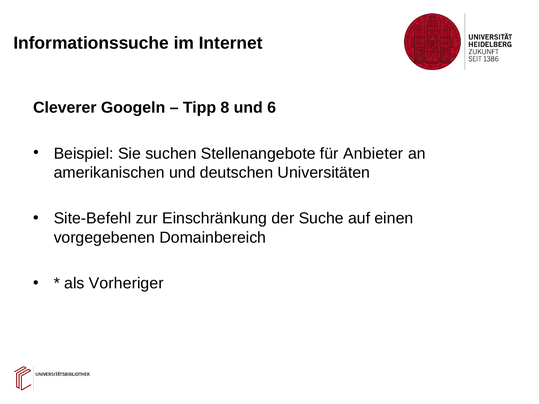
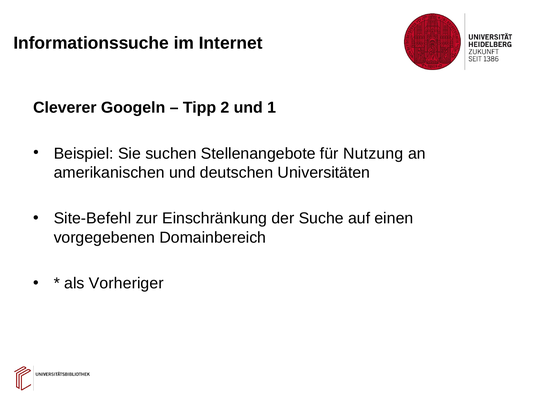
8: 8 -> 2 (225, 108)
6: 6 -> 1 (272, 108)
Anbieter: Anbieter -> Nutzung (373, 154)
